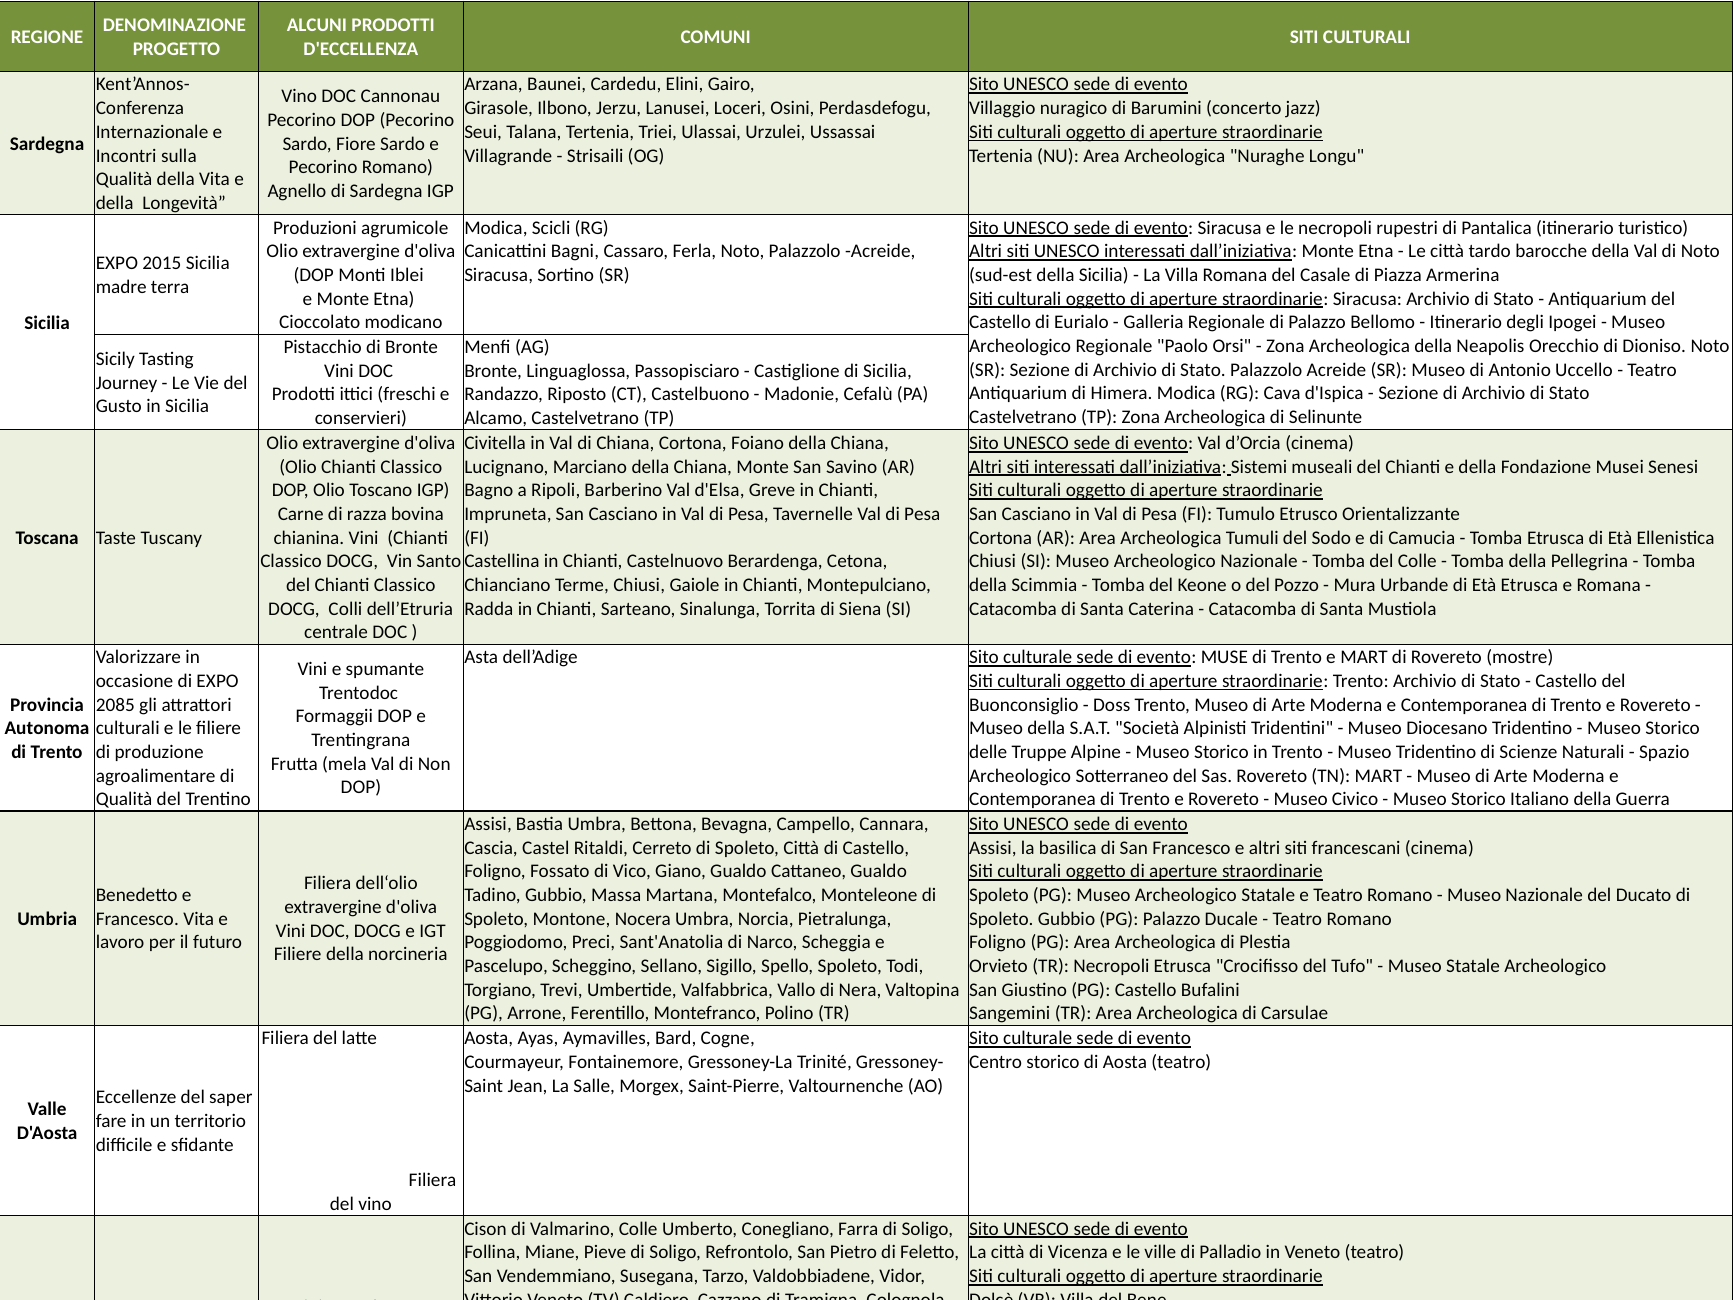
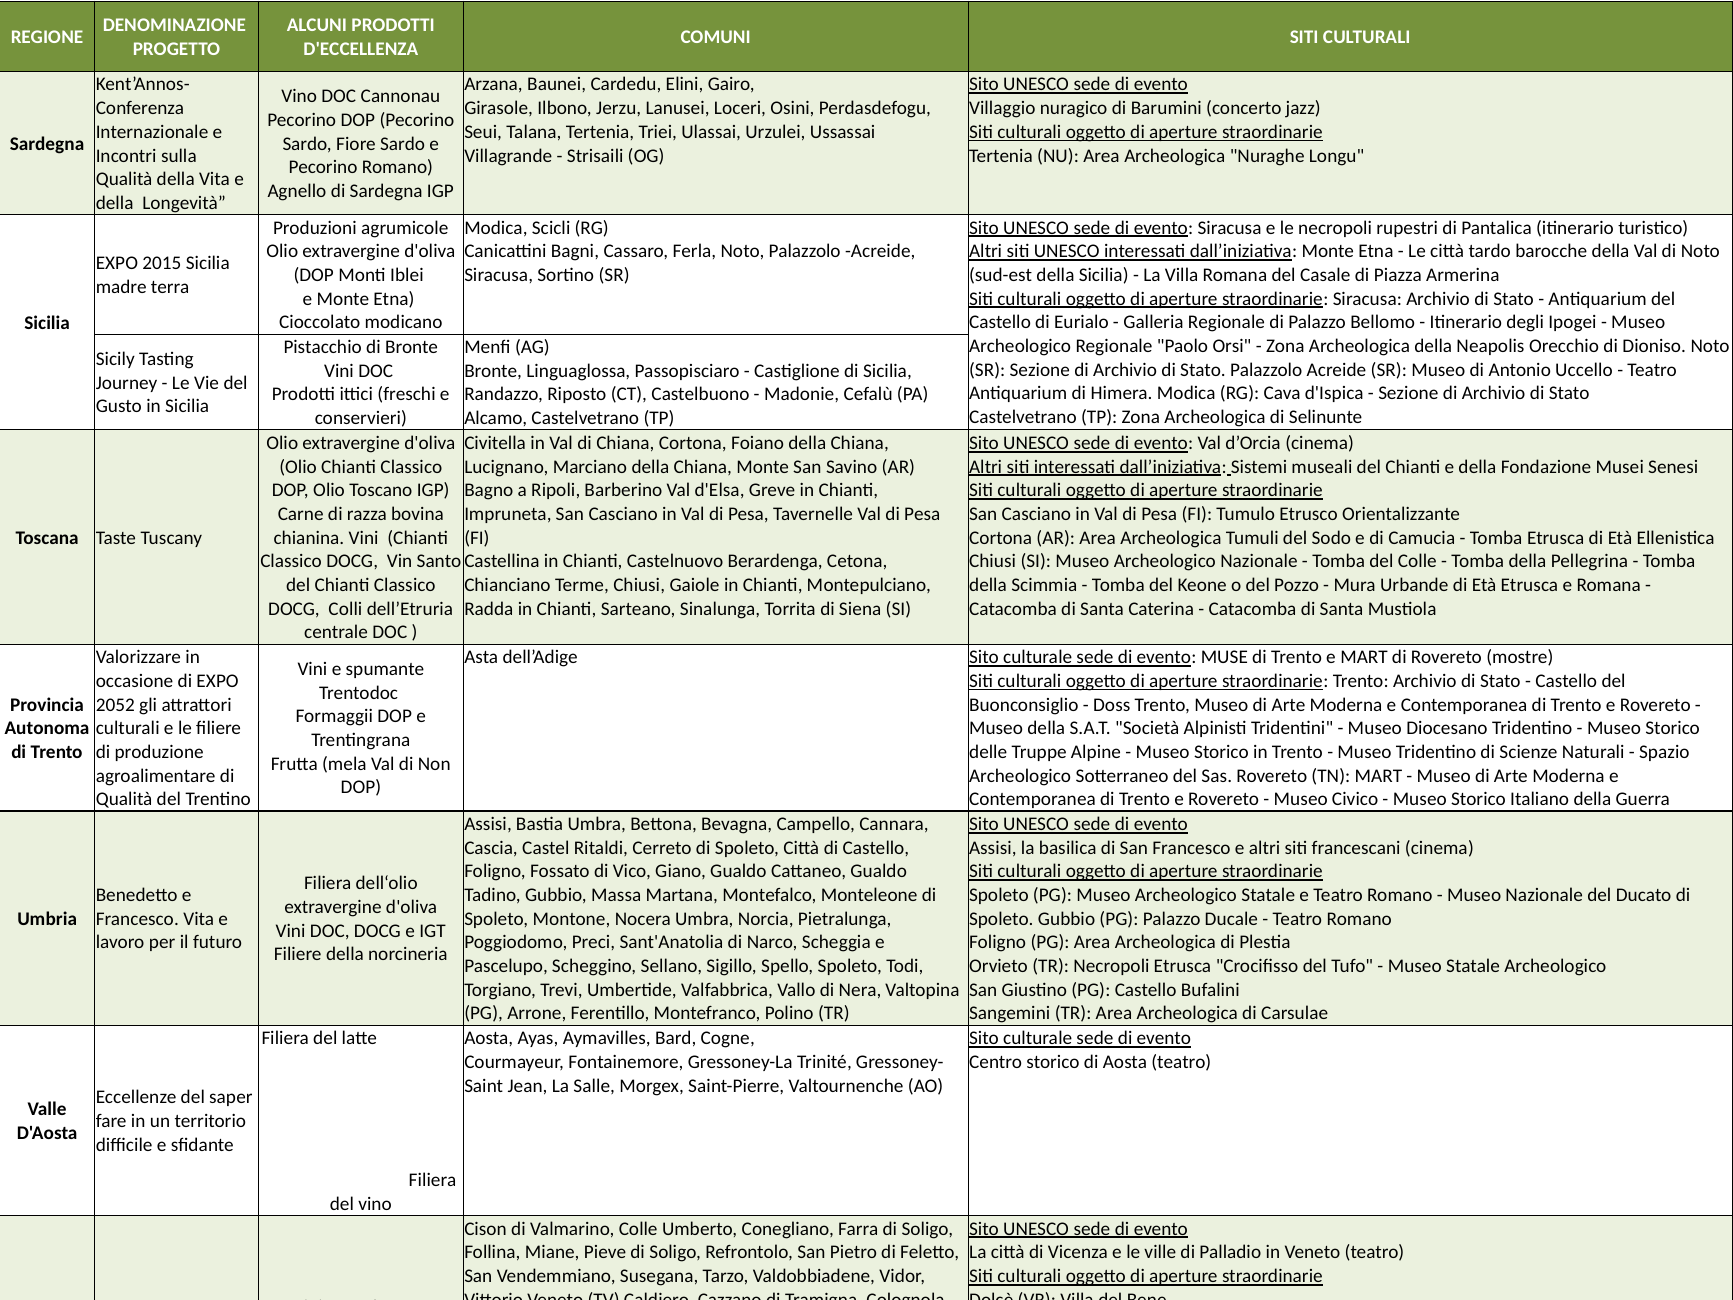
2085: 2085 -> 2052 (115, 705)
